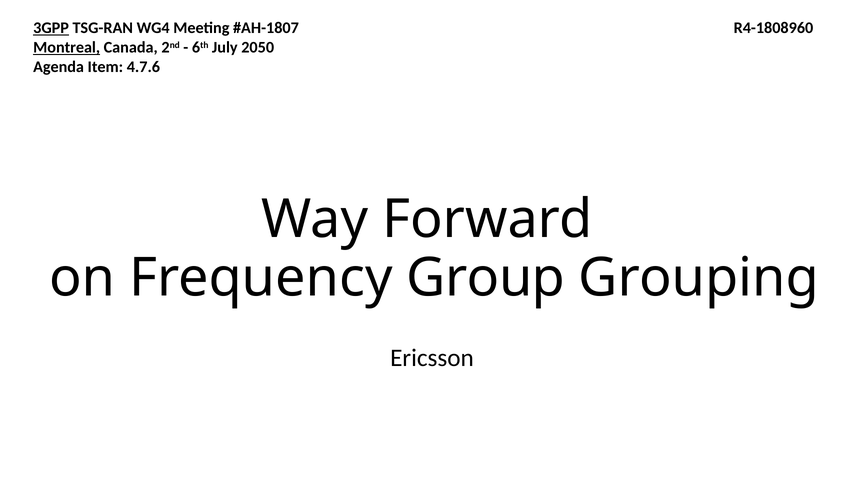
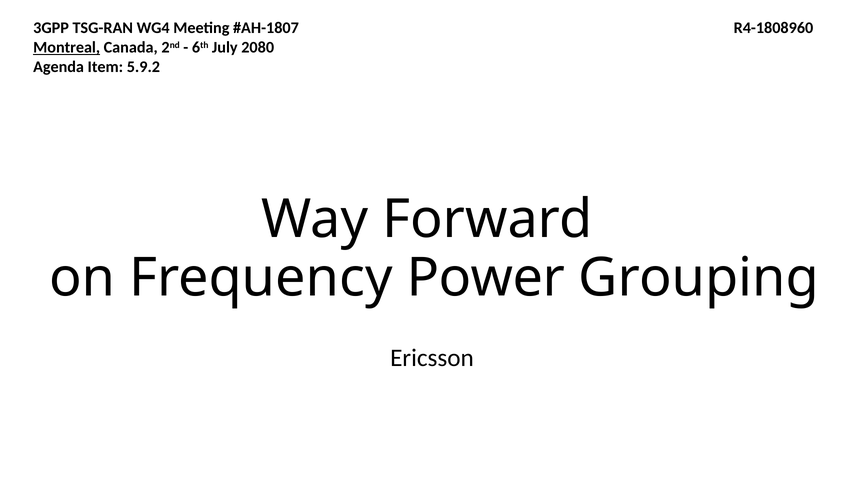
3GPP underline: present -> none (51, 28)
2050: 2050 -> 2080 (258, 48)
4.7.6: 4.7.6 -> 5.9.2 (143, 67)
Group: Group -> Power (486, 278)
